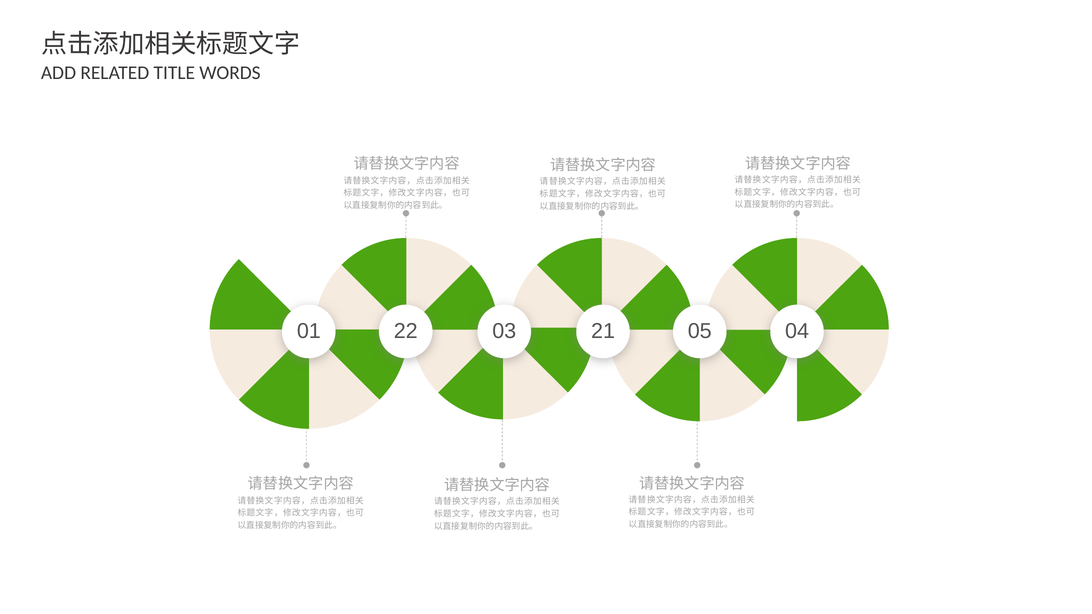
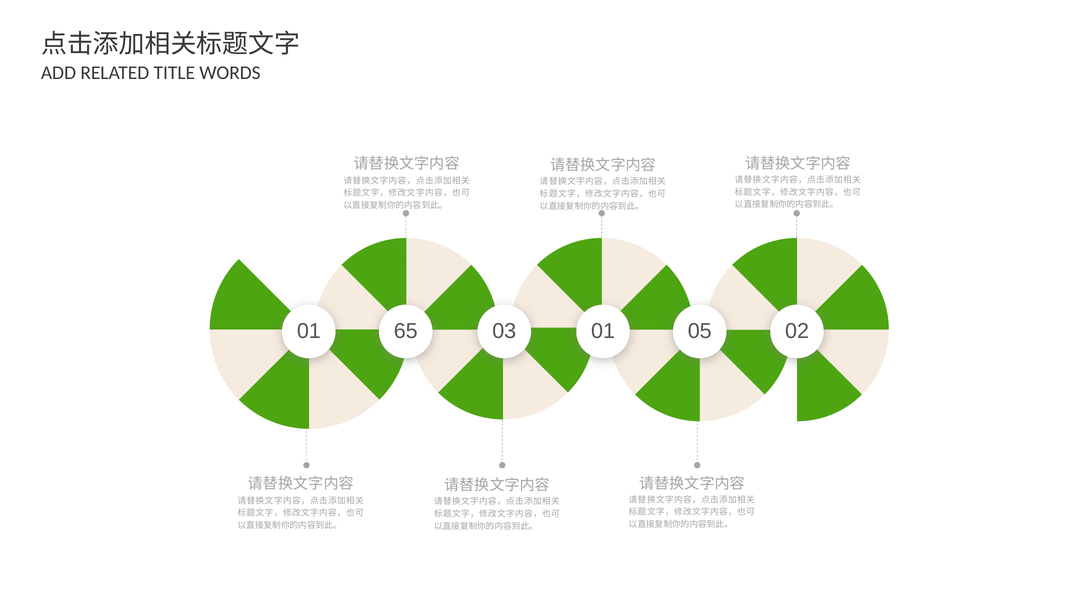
22: 22 -> 65 (406, 331)
03 21: 21 -> 01 (603, 331)
04: 04 -> 02 (797, 331)
